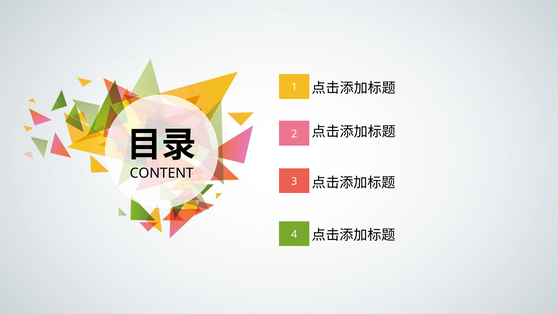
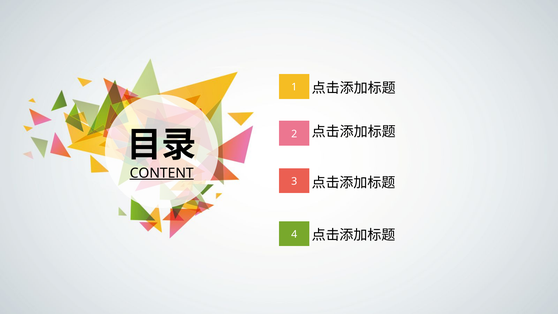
CONTENT underline: none -> present (162, 173)
